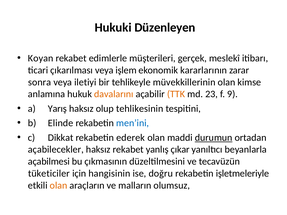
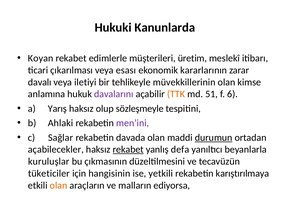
Düzenleyen: Düzenleyen -> Kanunlarda (165, 27)
gerçek: gerçek -> üretim (192, 58)
işlem: işlem -> esası (126, 70)
sonra: sonra -> davalı (40, 82)
davalarını colour: orange -> purple (114, 94)
23: 23 -> 51 (212, 94)
9: 9 -> 6 (232, 94)
tehlikesinin: tehlikesinin -> sözleşmeyle (140, 109)
Elinde: Elinde -> Ahlaki (61, 123)
men’ini colour: blue -> purple (133, 123)
Dikkat: Dikkat -> Sağlar (61, 138)
ederek: ederek -> davada (131, 138)
rekabet underline: none -> present (128, 150)
çıkar: çıkar -> defa (180, 150)
açabilmesi: açabilmesi -> kuruluşlar (49, 162)
doğru: doğru -> yetkili (161, 174)
işletmeleriyle: işletmeleriyle -> karıştırılmaya (242, 174)
olumsuz: olumsuz -> ediyorsa (172, 186)
